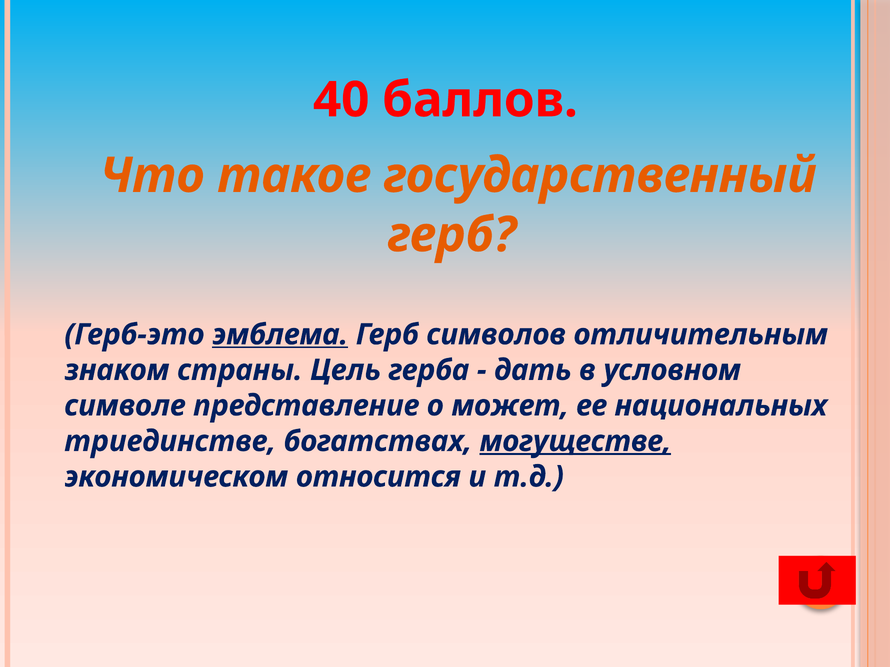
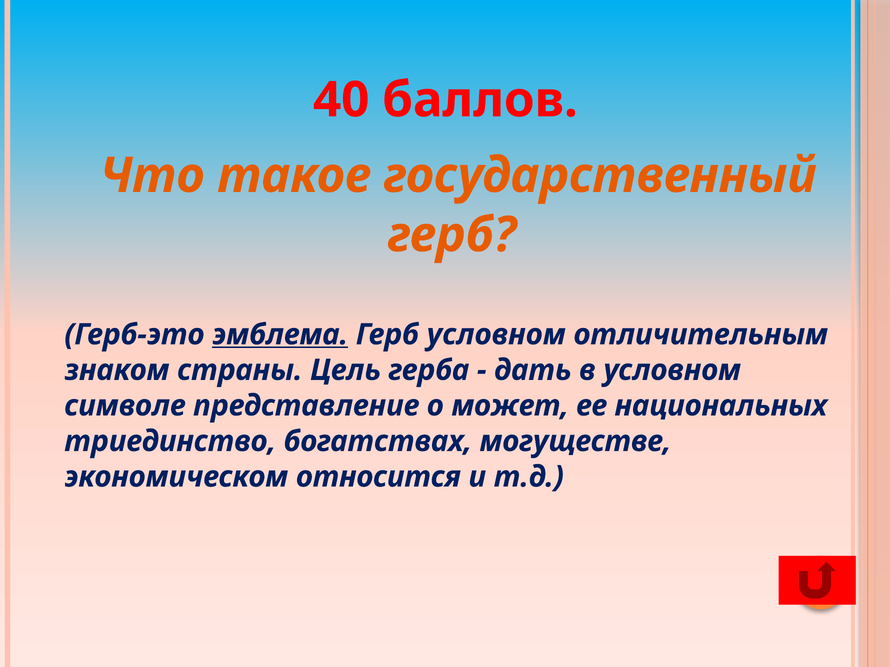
Герб символов: символов -> условном (496, 335)
триединстве: триединстве -> триединство (170, 442)
могуществе underline: present -> none (575, 442)
